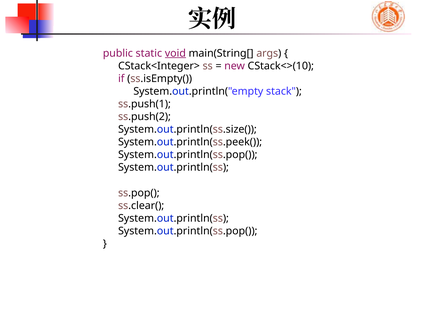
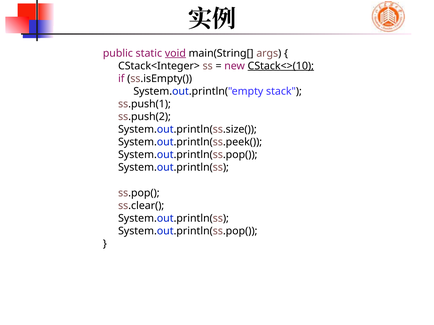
CStack<>(10 underline: none -> present (281, 66)
